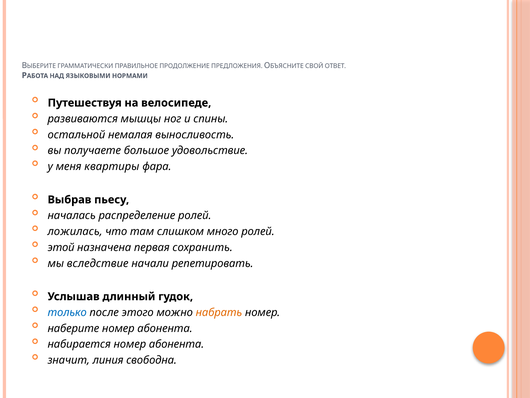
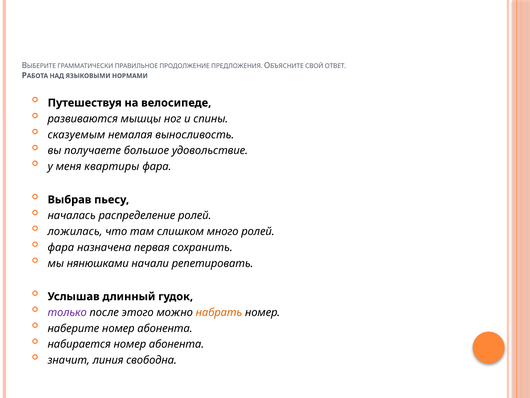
остальной: остальной -> сказуемым (76, 135)
этой: этой -> фара (61, 247)
вследствие: вследствие -> нянюшками (98, 263)
только colour: blue -> purple (67, 312)
